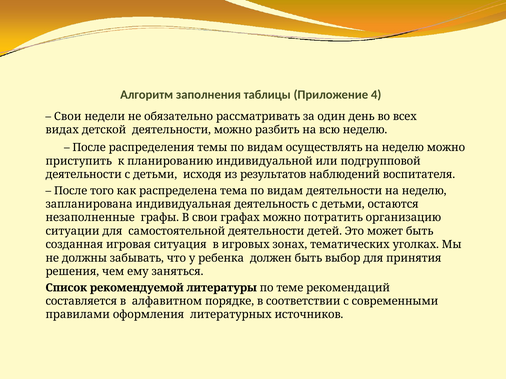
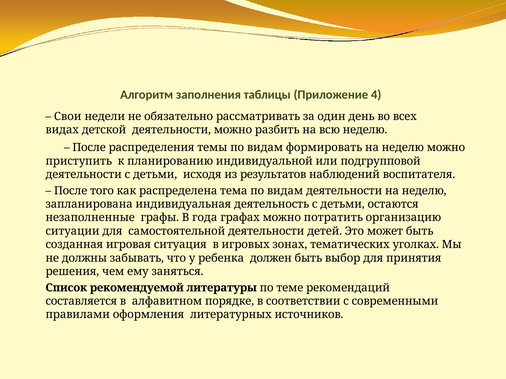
осуществлять: осуществлять -> формировать (324, 148)
В свои: свои -> года (205, 218)
